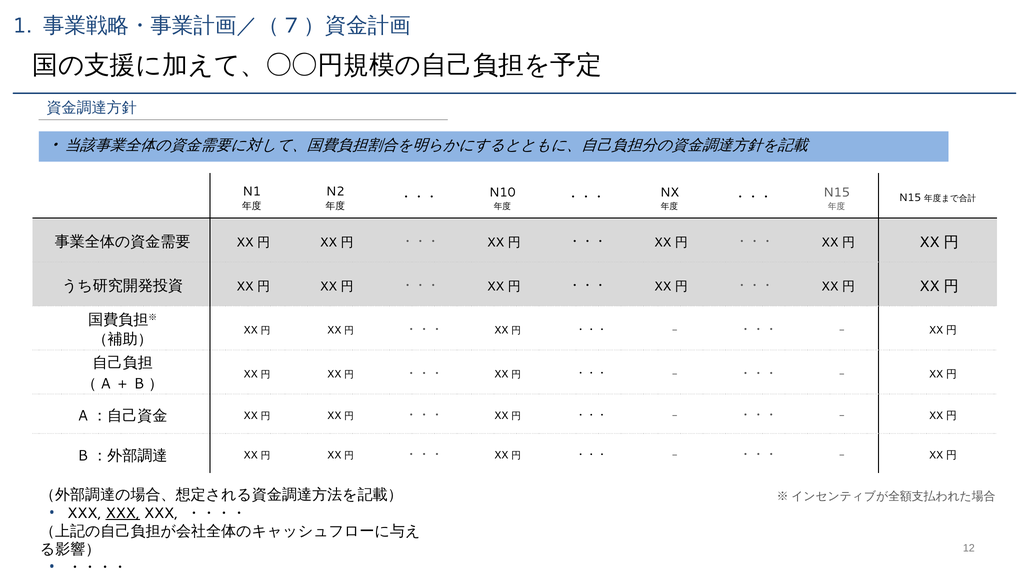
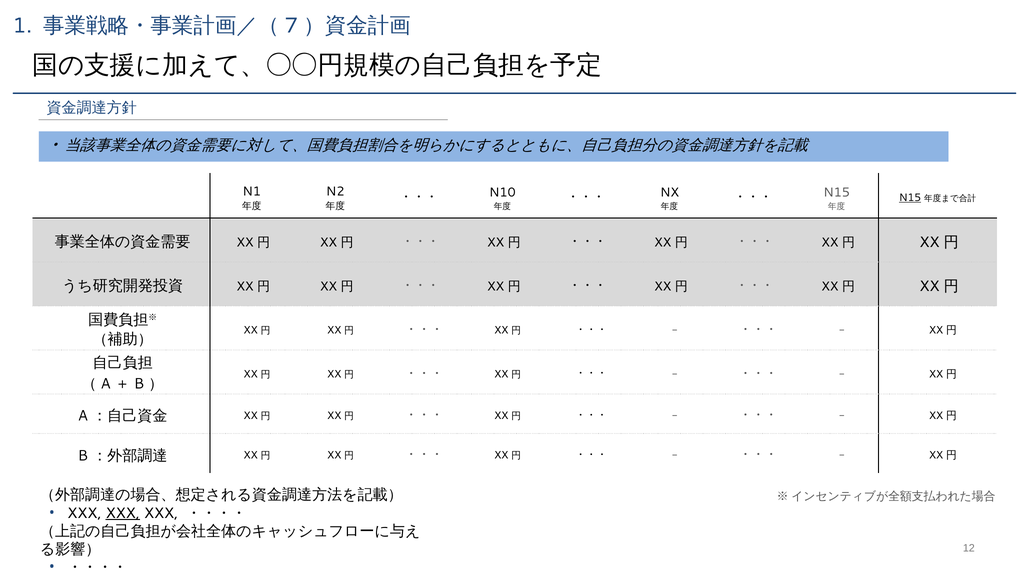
N15 underline: none -> present (910, 198)
